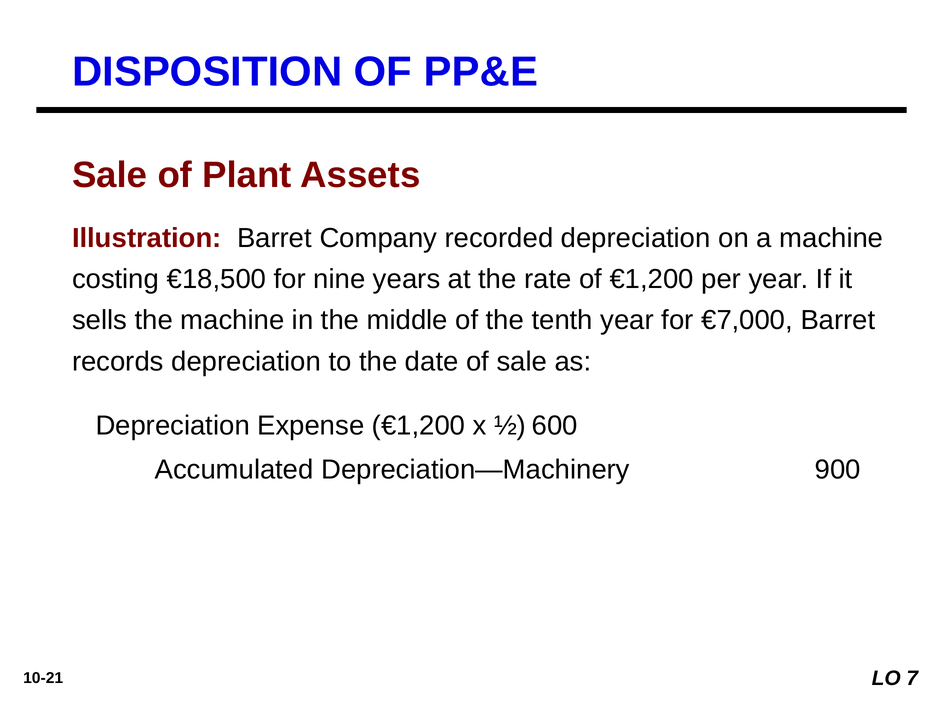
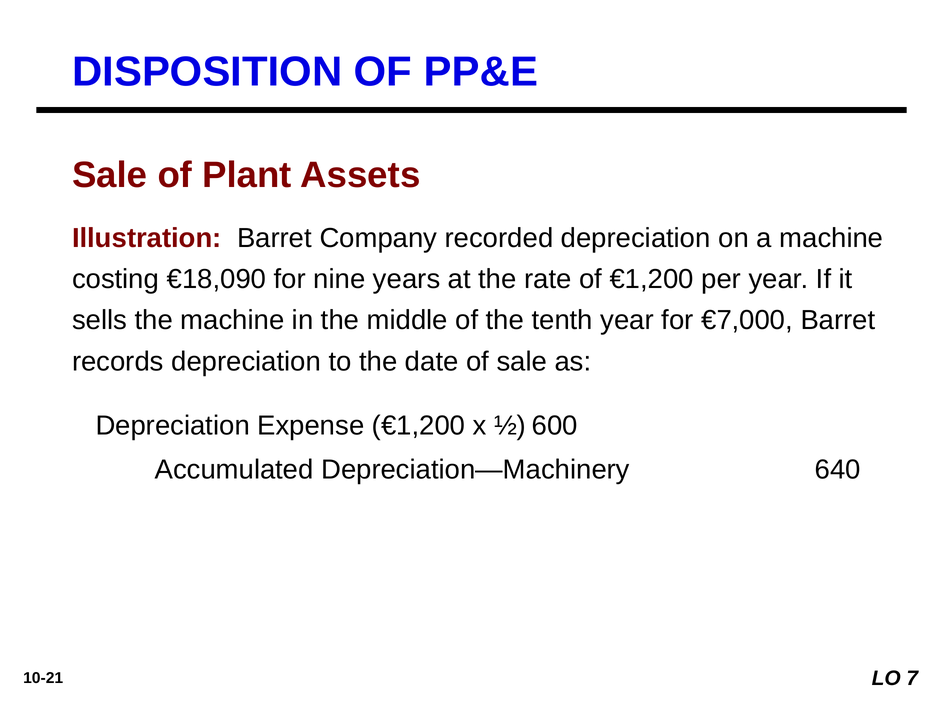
€18,500: €18,500 -> €18,090 (216, 279)
900: 900 -> 640 (838, 470)
